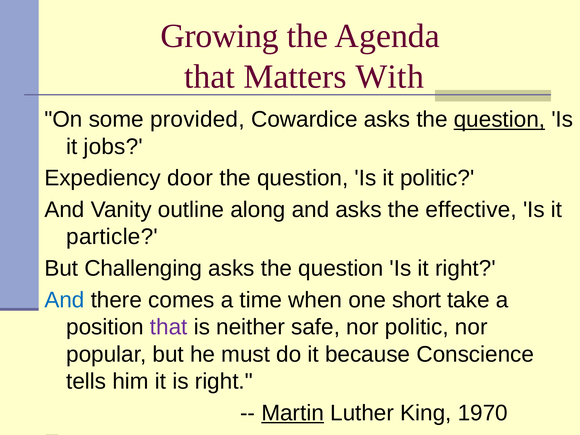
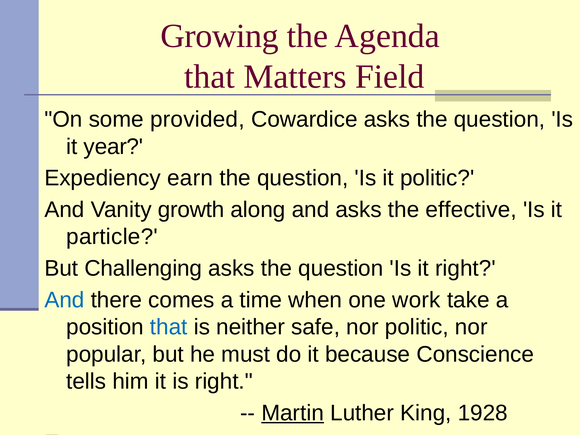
With: With -> Field (390, 77)
question underline: present -> none (499, 120)
jobs: jobs -> year (113, 147)
door: door -> earn (190, 178)
outline: outline -> growth (191, 210)
short: short -> work (416, 300)
that colour: purple -> blue (169, 327)
1970: 1970 -> 1928 (483, 413)
